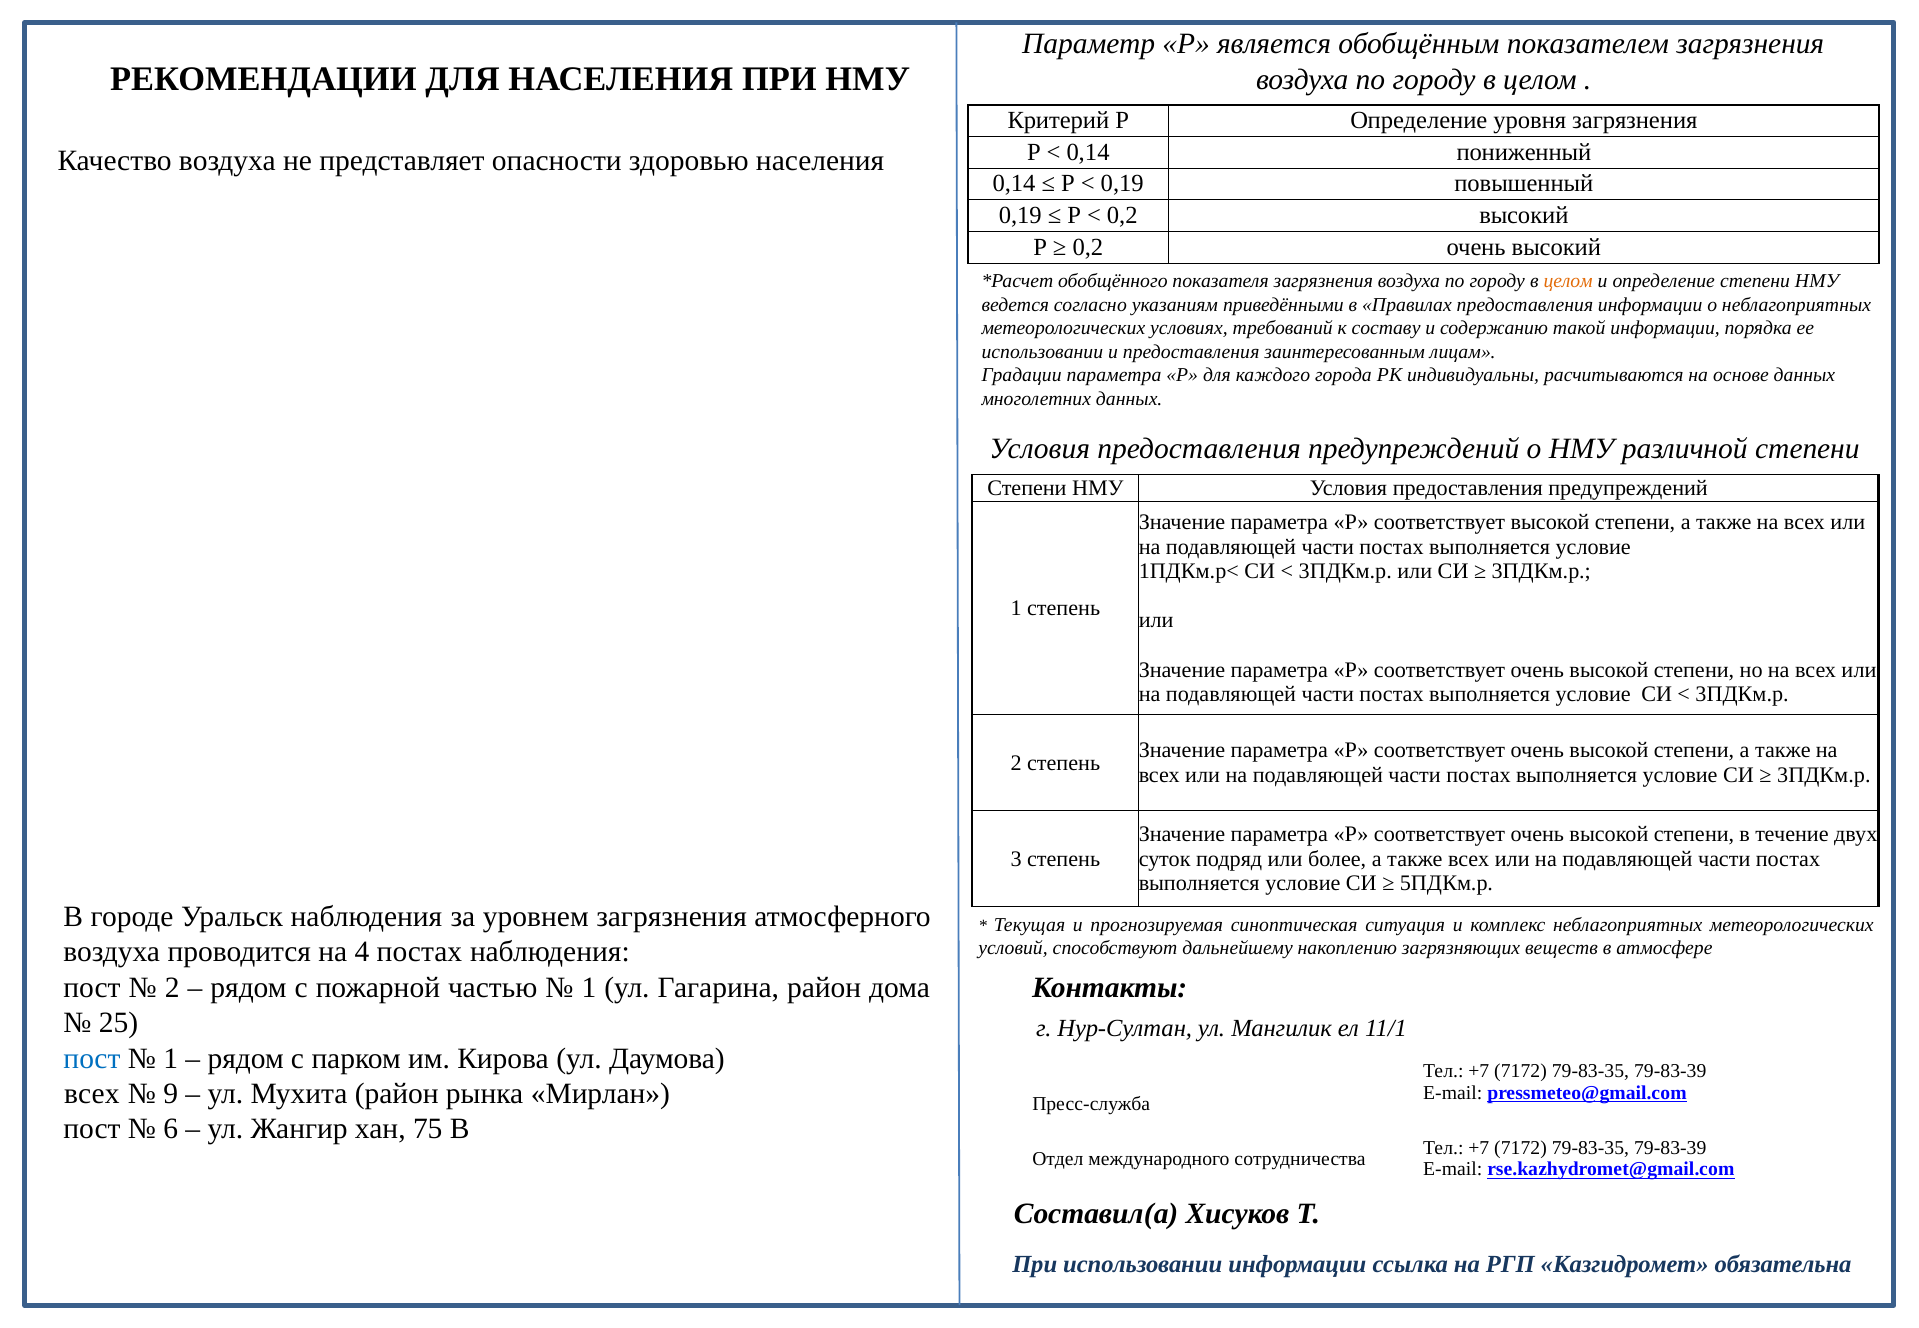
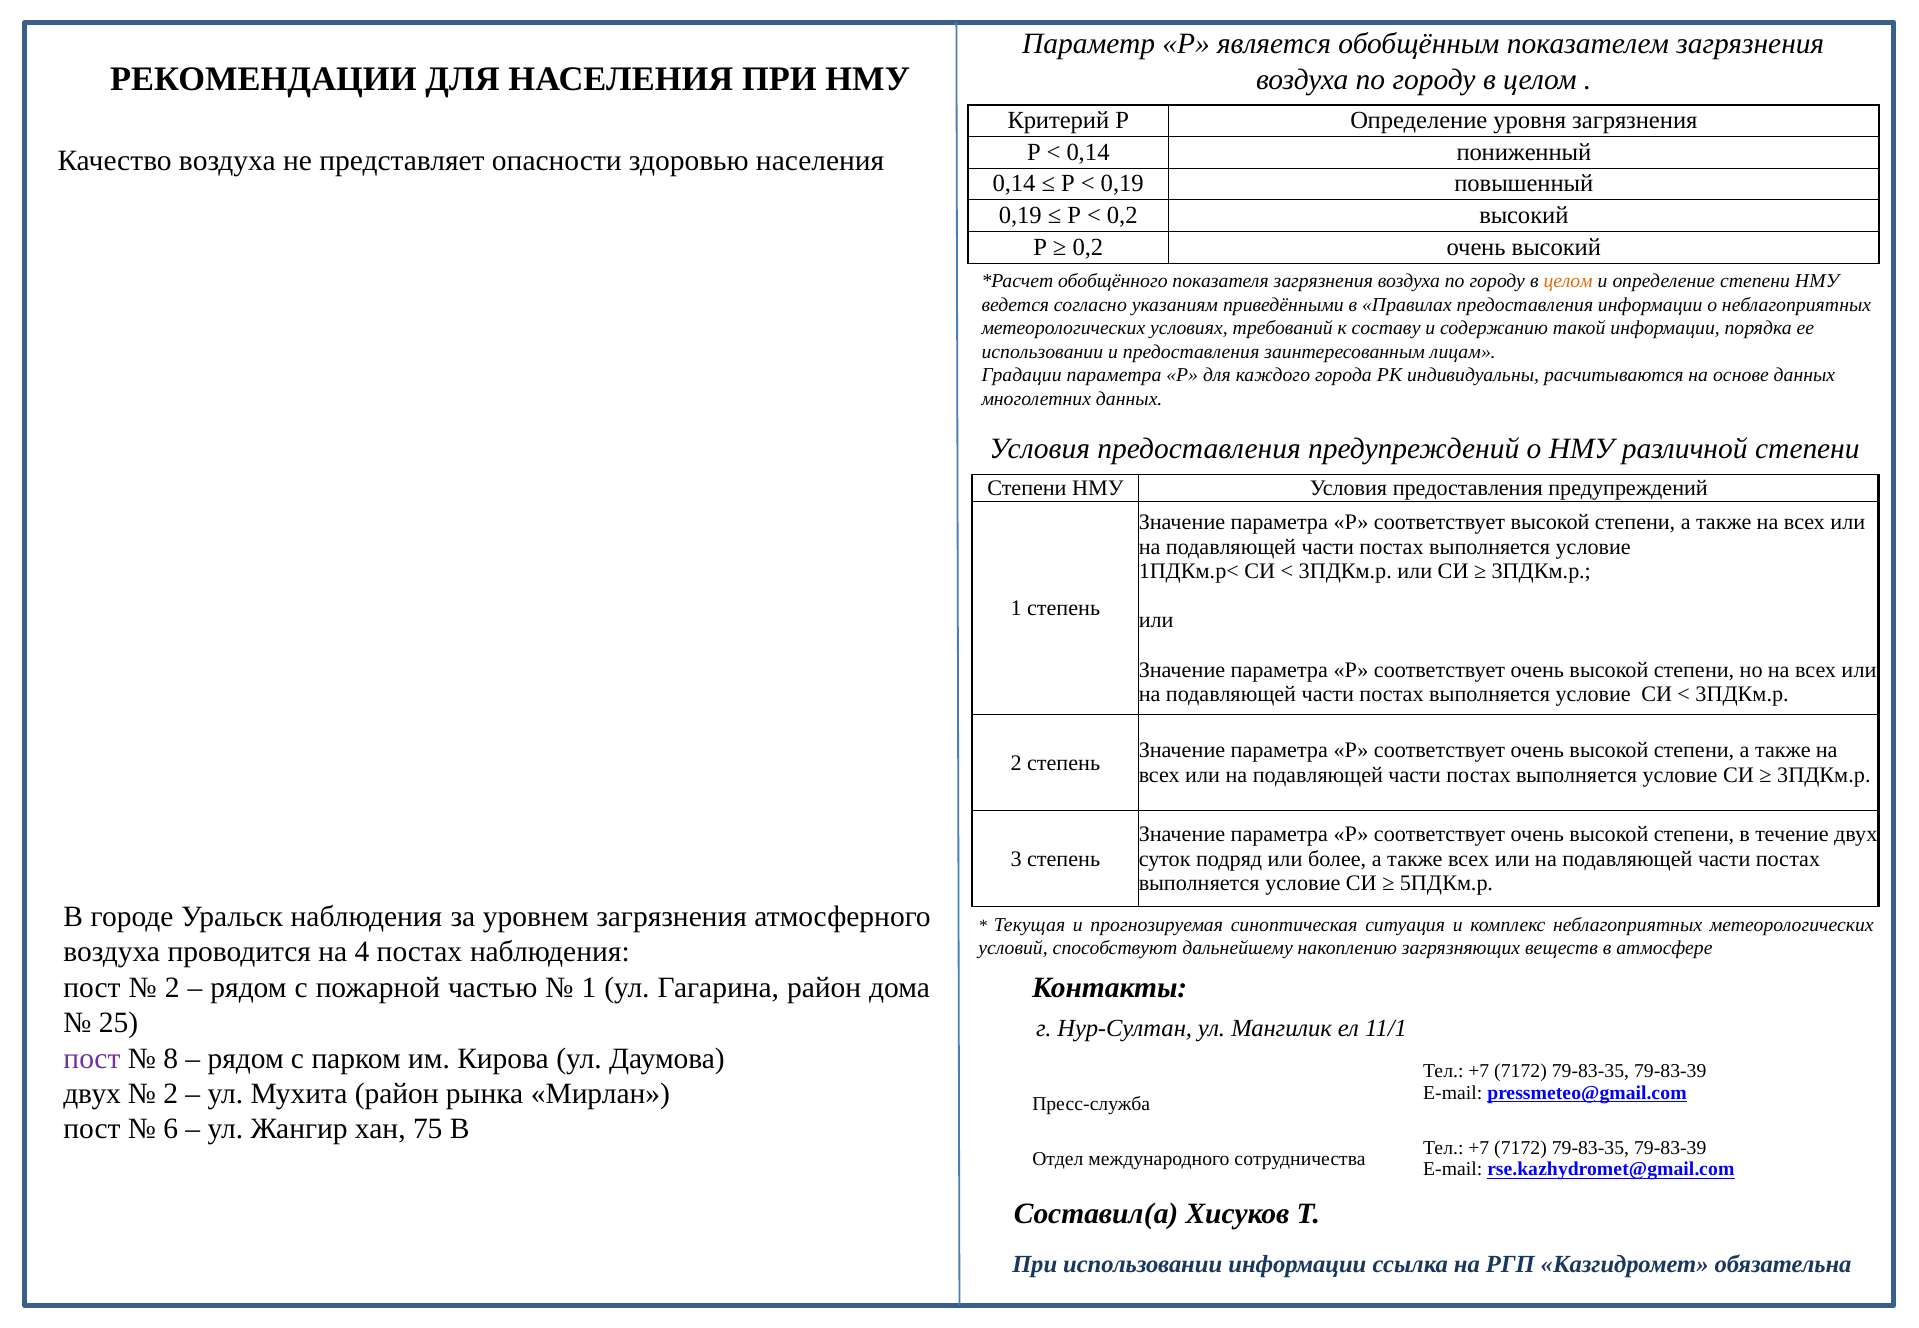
пост colour: blue -> purple (92, 1059)
1: 1 -> 8 (171, 1059)
всех: всех -> двух (92, 1094)
9: 9 -> 2 (171, 1094)
